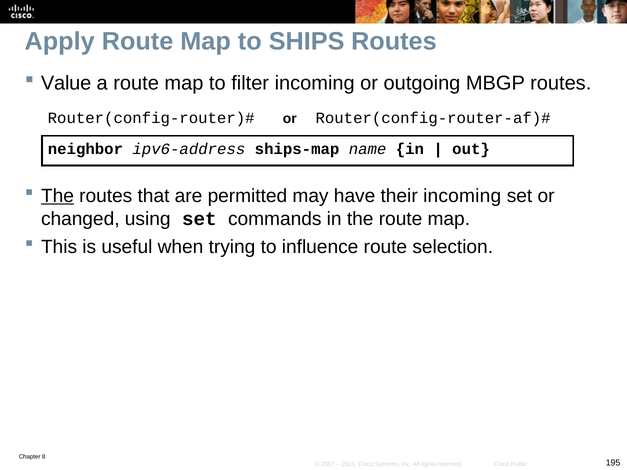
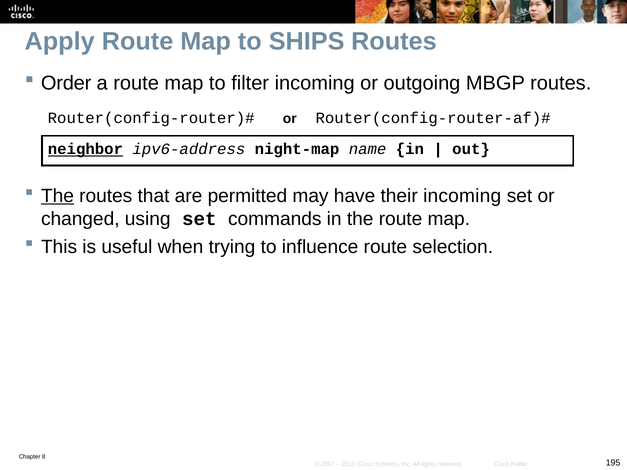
Value: Value -> Order (66, 83)
neighbor underline: none -> present (85, 149)
ships-map: ships-map -> night-map (297, 149)
